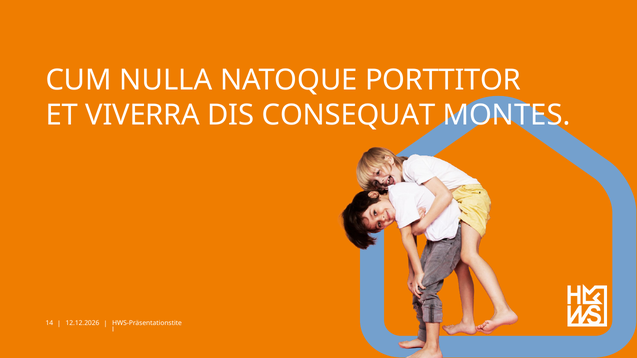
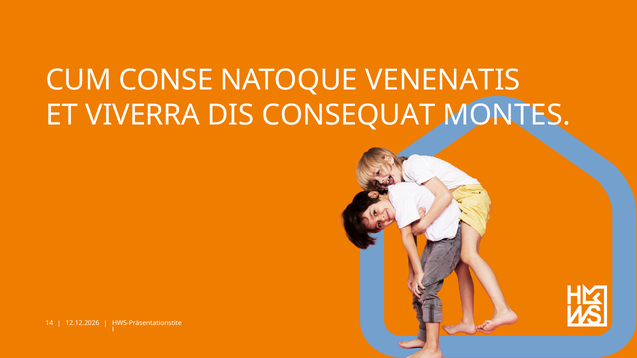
NULLA: NULLA -> CONSE (166, 80)
PORTTITOR: PORTTITOR -> VENENATIS (443, 80)
